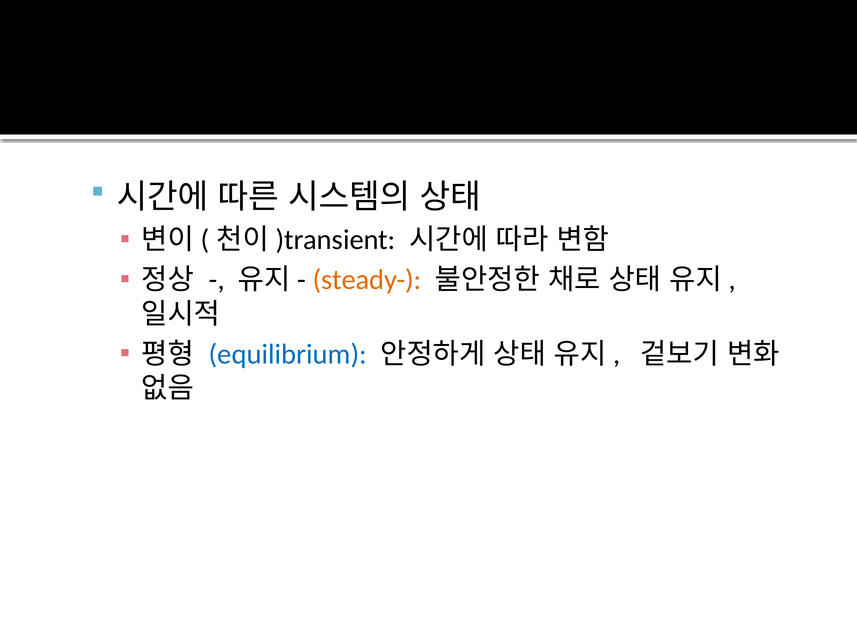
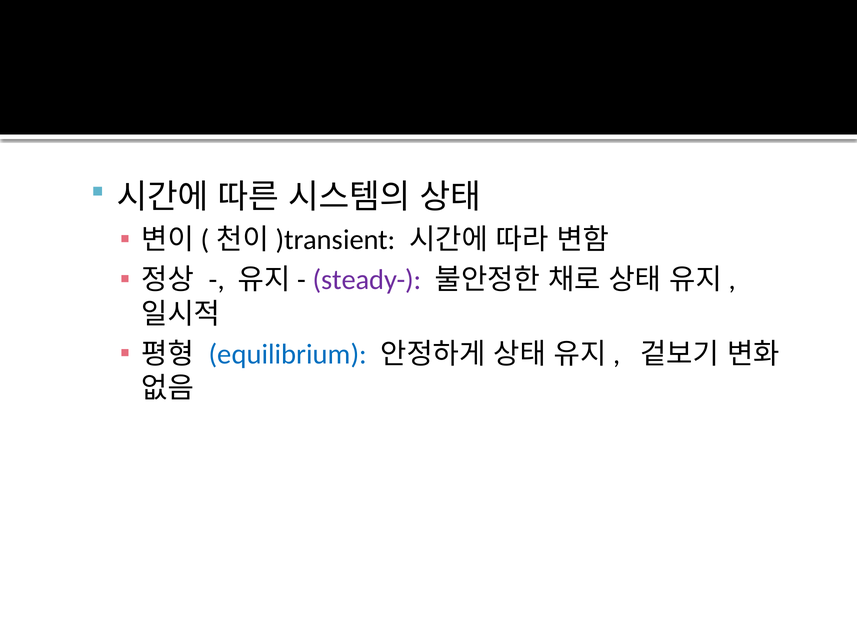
steady- colour: orange -> purple (367, 280)
